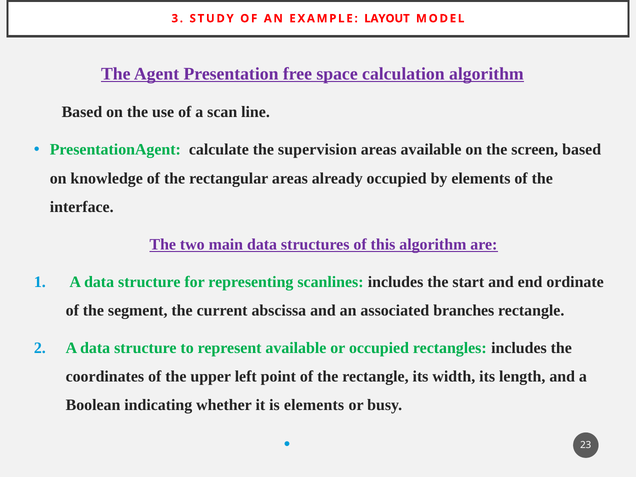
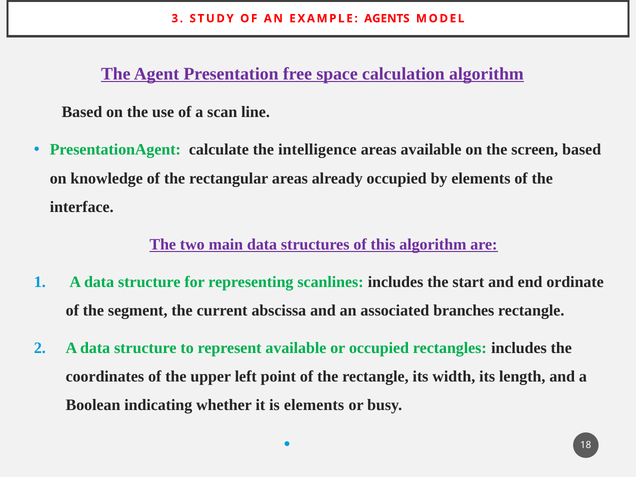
LAYOUT: LAYOUT -> AGENTS (387, 18)
supervision: supervision -> intelligence (317, 150)
23: 23 -> 18 (586, 445)
